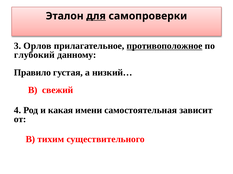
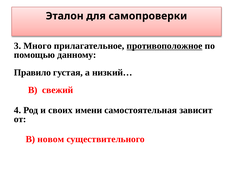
для underline: present -> none (96, 16)
Орлов: Орлов -> Много (37, 46)
глубокий: глубокий -> помощью (34, 55)
какая: какая -> своих (60, 111)
тихим: тихим -> новом (51, 140)
